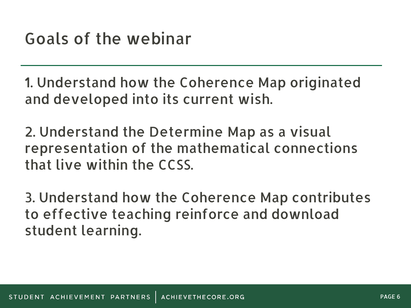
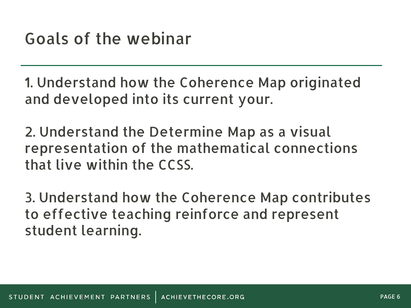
wish: wish -> your (255, 100)
download: download -> represent (305, 215)
